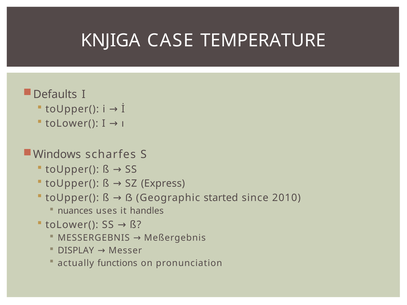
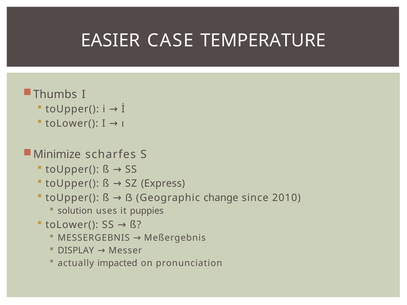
KNJIGA: KNJIGA -> EASIER (110, 41)
Defaults: Defaults -> Thumbs (55, 94)
Windows: Windows -> Minimize (57, 155)
started: started -> change (221, 198)
nuances: nuances -> solution (75, 211)
handles: handles -> puppies (147, 211)
functions: functions -> impacted (117, 263)
